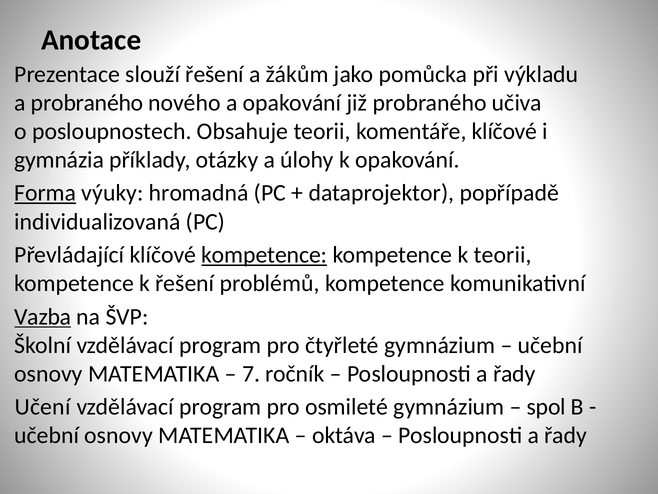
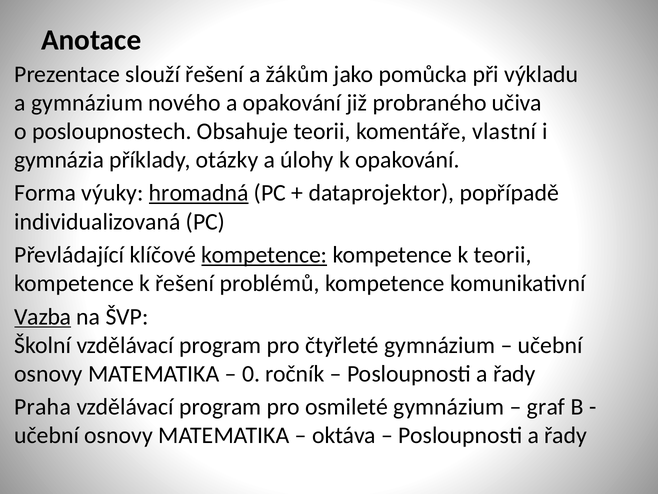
a probraného: probraného -> gymnázium (87, 103)
komentáře klíčové: klíčové -> vlastní (504, 131)
Forma underline: present -> none (45, 193)
hromadná underline: none -> present (199, 193)
7: 7 -> 0 (251, 373)
Učení: Učení -> Praha (43, 407)
spol: spol -> graf (546, 407)
